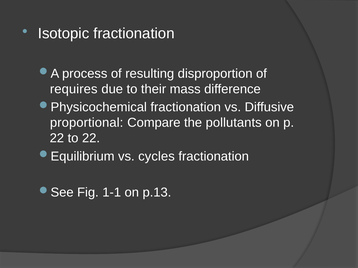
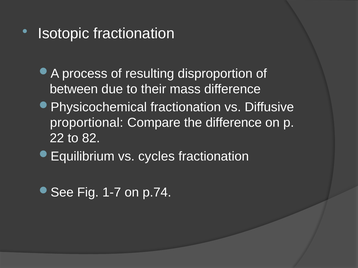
requires: requires -> between (74, 89)
the pollutants: pollutants -> difference (234, 123)
to 22: 22 -> 82 (91, 138)
1-1: 1-1 -> 1-7 (112, 193)
p.13: p.13 -> p.74 (157, 193)
